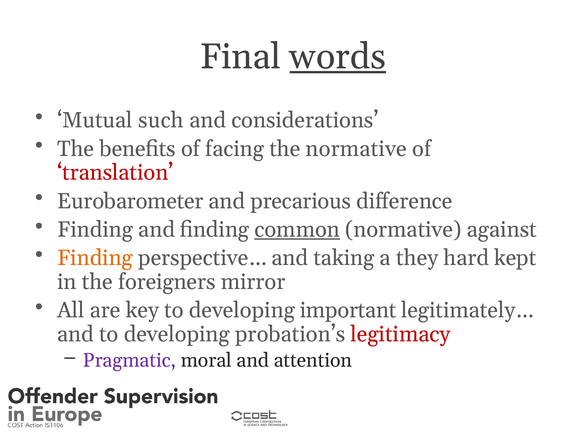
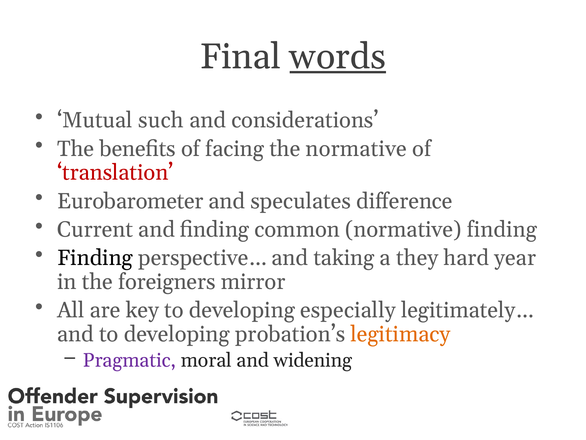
precarious: precarious -> speculates (301, 201)
Finding: Finding -> Current (95, 229)
common underline: present -> none (297, 229)
normative against: against -> finding (502, 229)
Finding colour: orange -> black (95, 258)
kept: kept -> year (515, 258)
important: important -> especially (348, 310)
legitimacy colour: red -> orange (400, 334)
attention: attention -> widening (313, 360)
